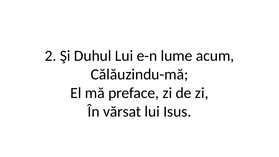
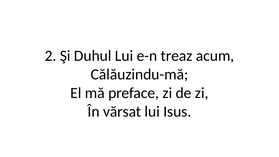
lume: lume -> treaz (177, 56)
